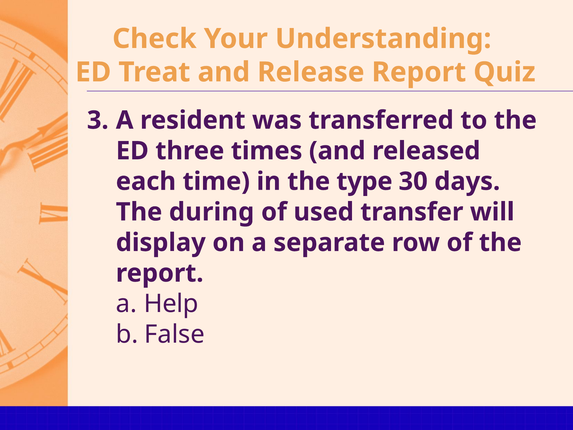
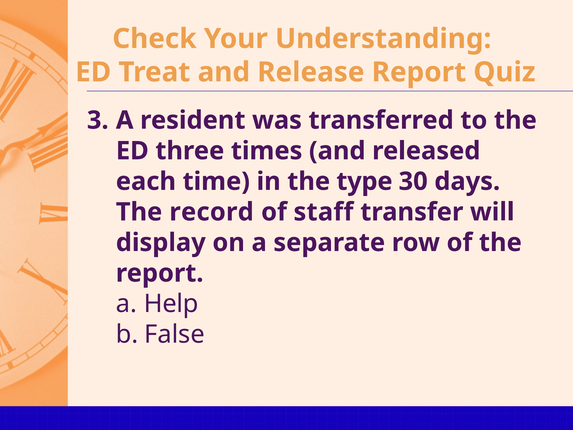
during: during -> record (212, 212)
used: used -> staff (323, 212)
